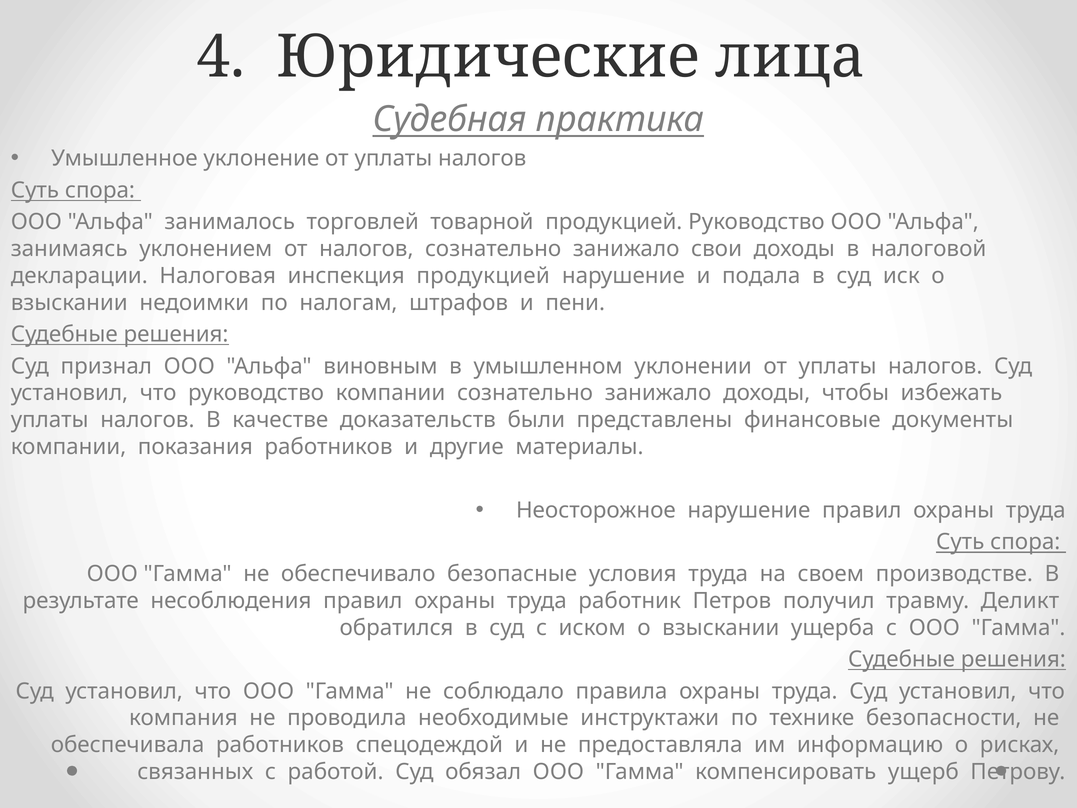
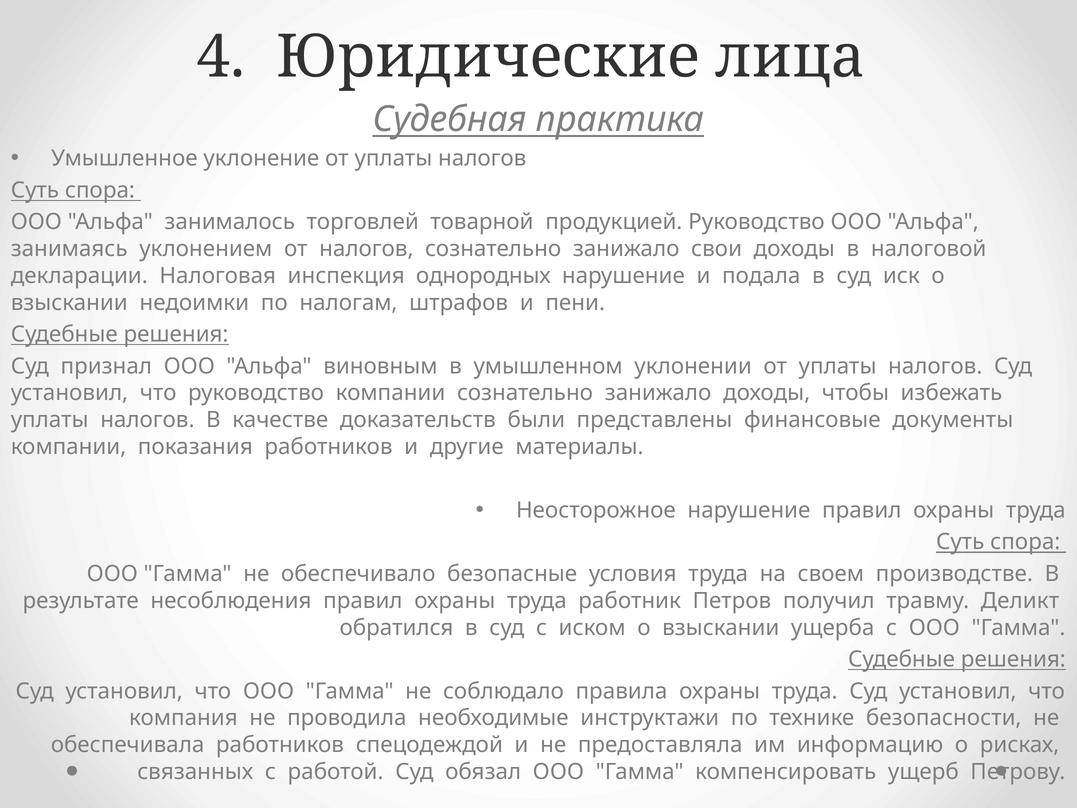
инспекция продукцией: продукцией -> однородных (483, 276)
